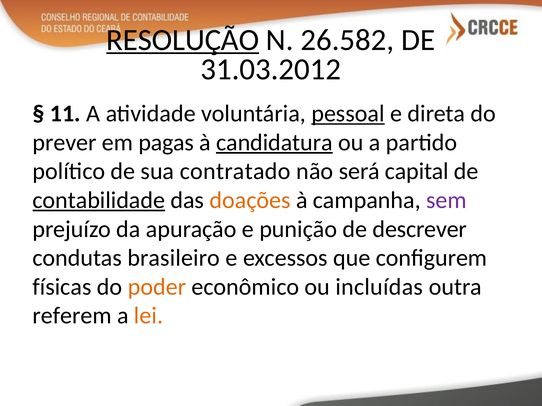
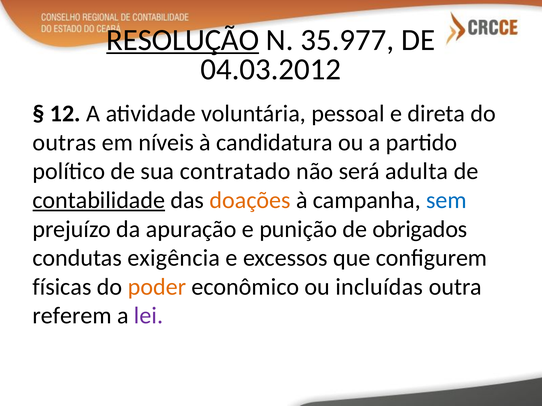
26.582: 26.582 -> 35.977 (347, 40)
31.03.2012: 31.03.2012 -> 04.03.2012 (271, 70)
11: 11 -> 12 (65, 114)
pessoal underline: present -> none (348, 114)
prever: prever -> outras (64, 143)
pagas: pagas -> níveis (166, 143)
candidatura underline: present -> none (274, 143)
capital: capital -> adulta (417, 172)
sem colour: purple -> blue (447, 200)
descrever: descrever -> obrigados (420, 229)
brasileiro: brasileiro -> exigência (174, 258)
lei colour: orange -> purple (149, 316)
